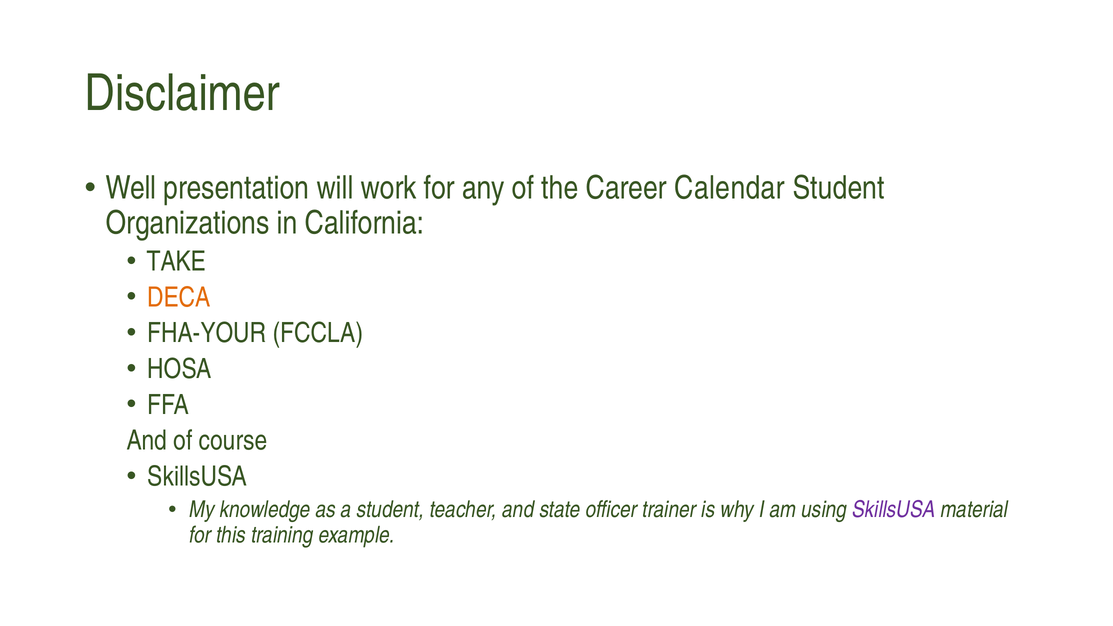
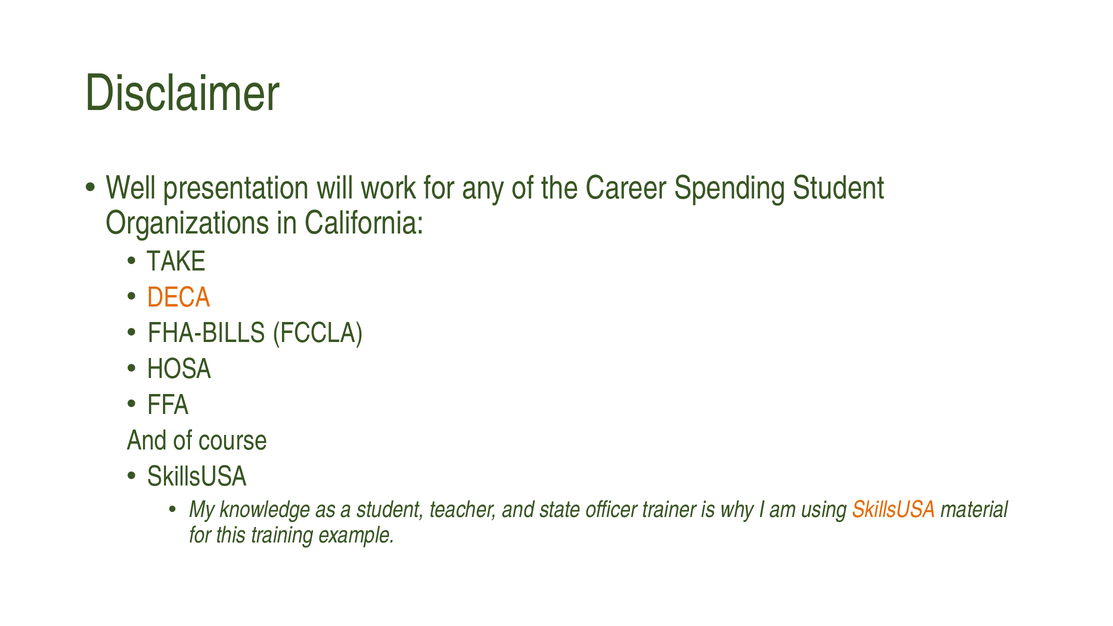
Calendar: Calendar -> Spending (730, 188)
FHA-YOUR: FHA-YOUR -> FHA-BILLS (207, 333)
SkillsUSA colour: purple -> orange (894, 510)
